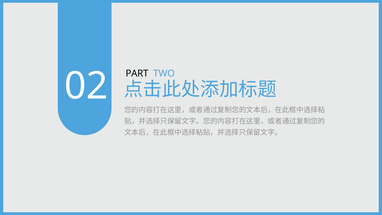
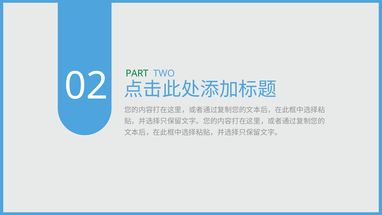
PART colour: black -> green (137, 73)
